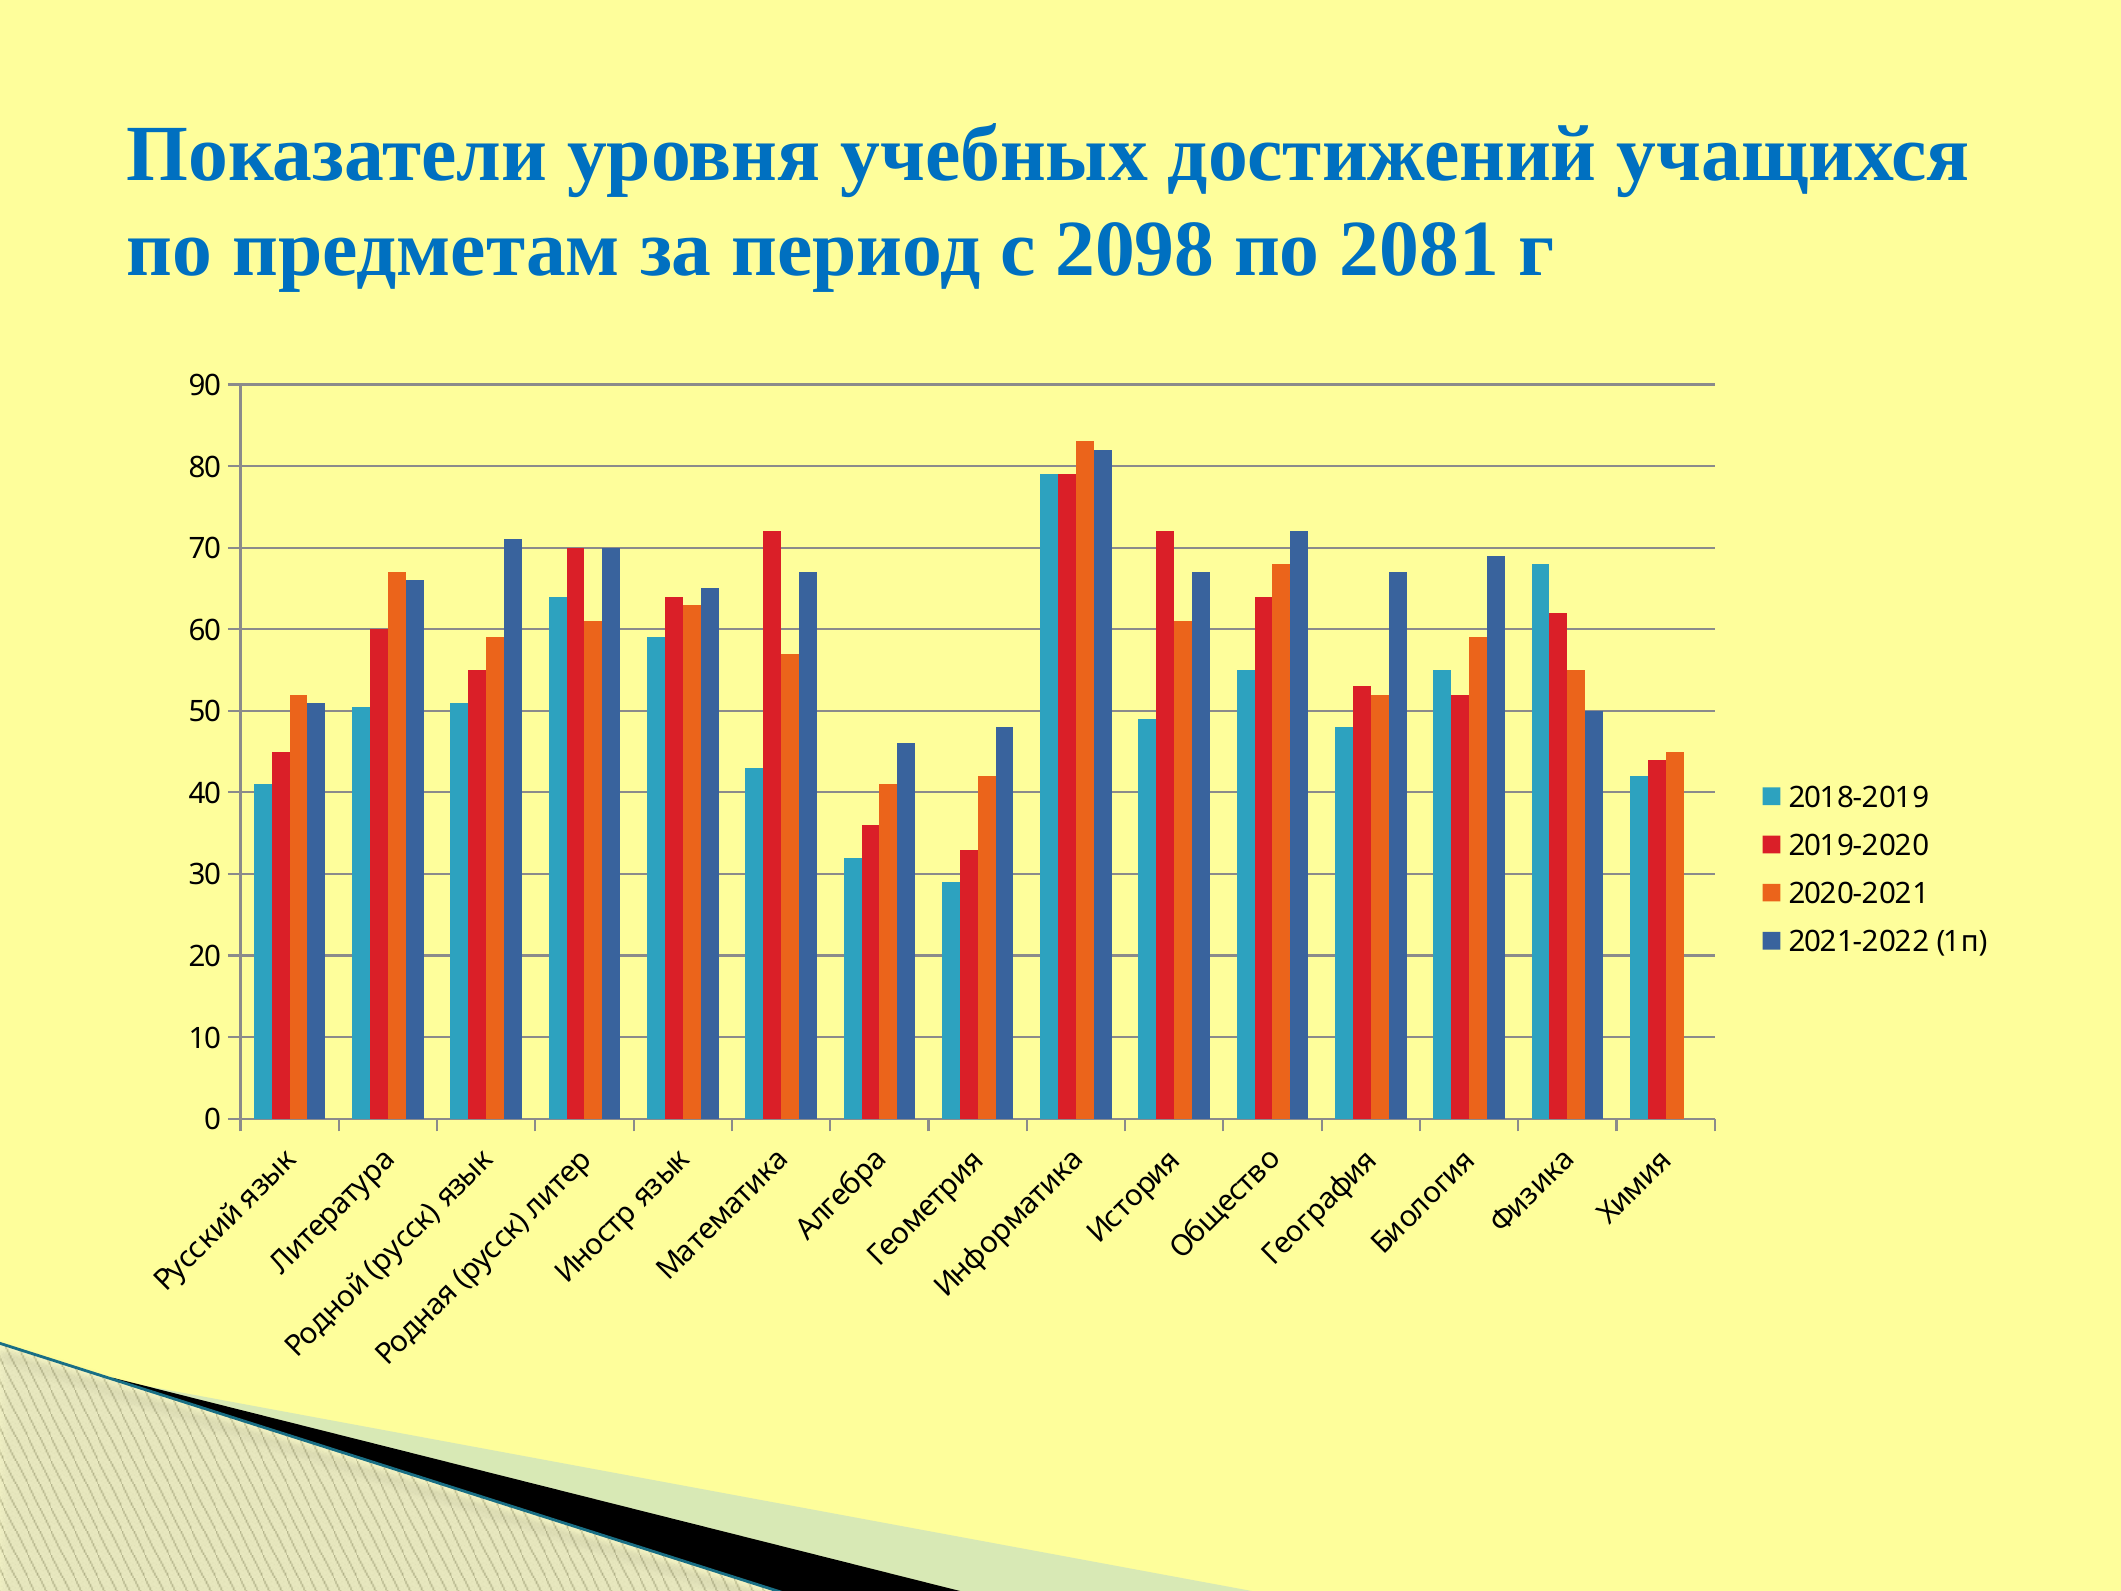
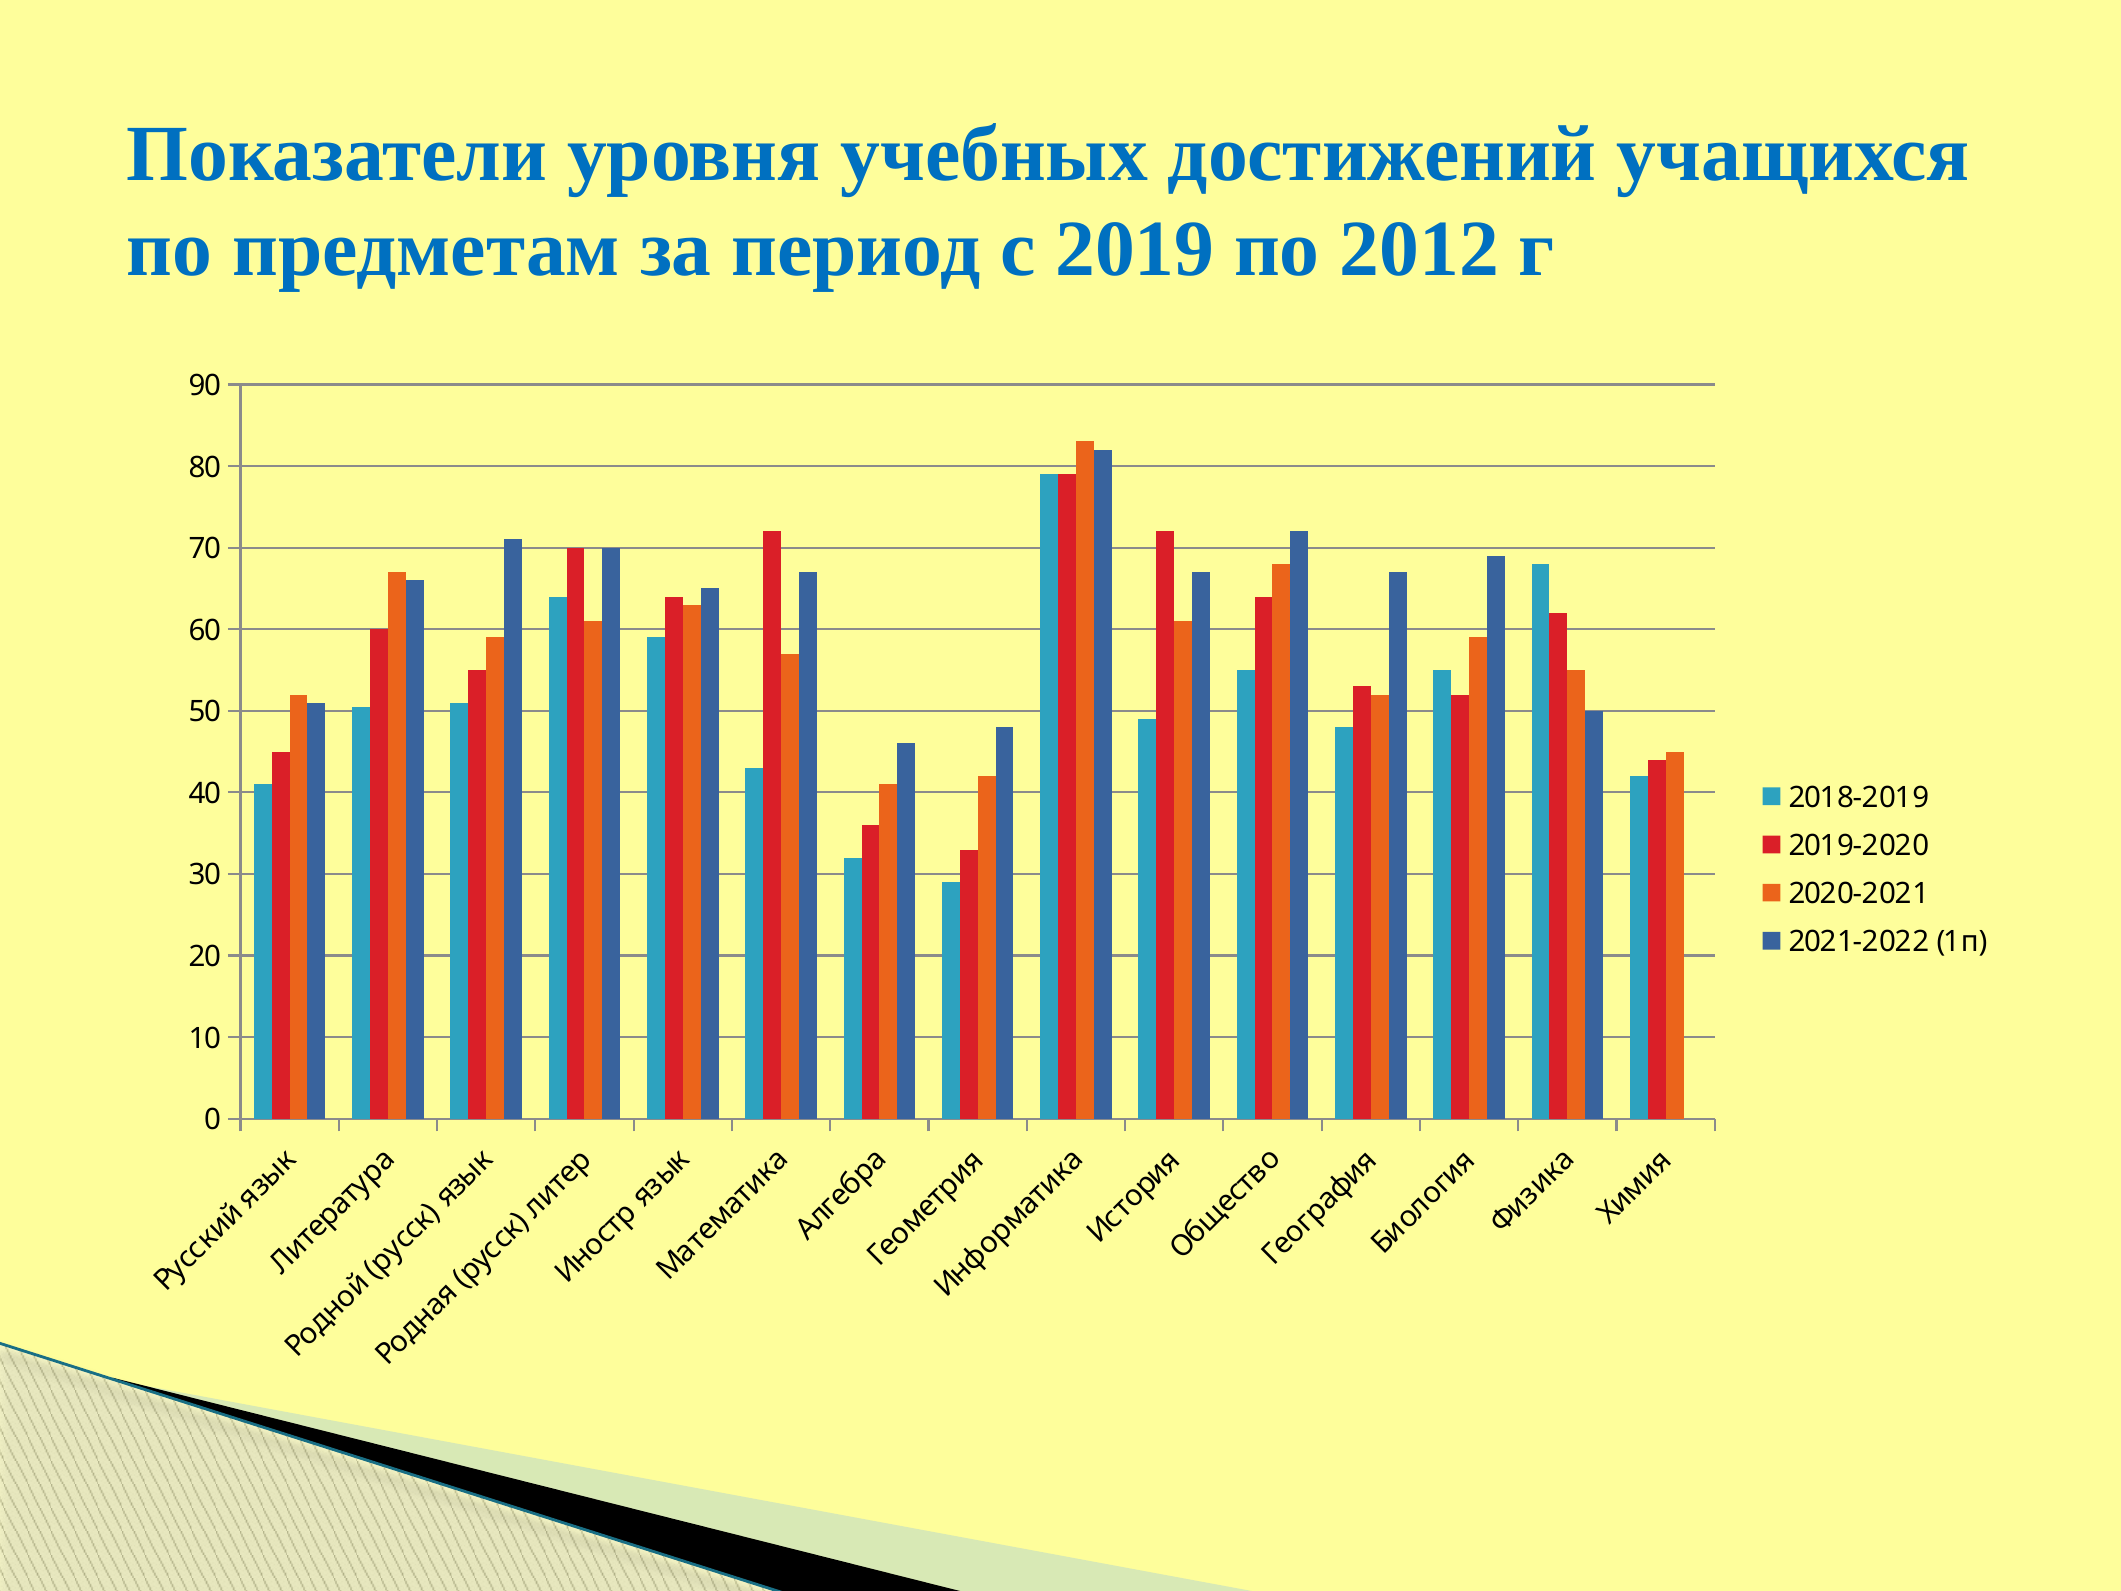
2098: 2098 -> 2019 (1135, 250)
2081: 2081 -> 2012 (1419, 250)
